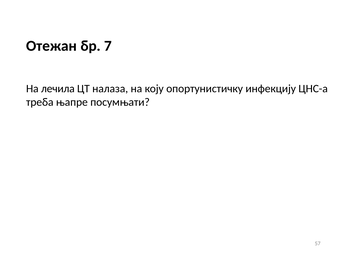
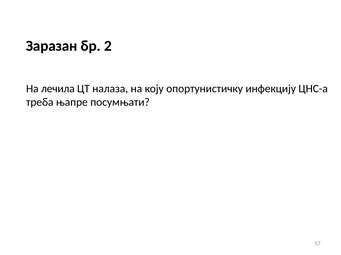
Отежан: Отежан -> Заразан (52, 46)
7: 7 -> 2 (108, 46)
